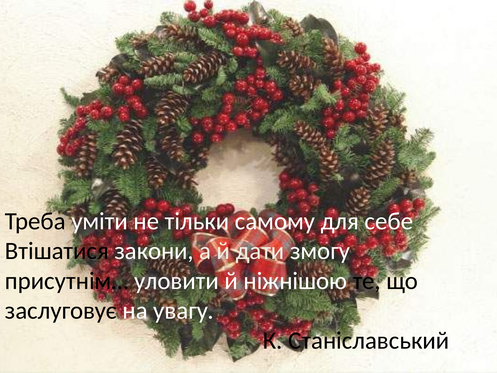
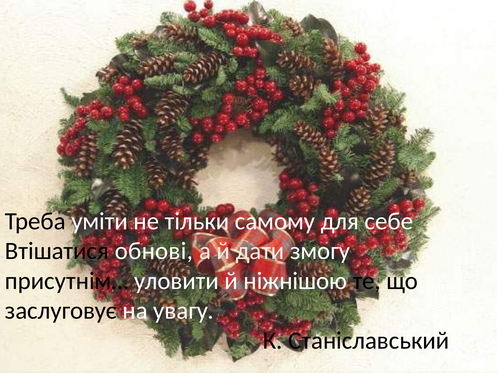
закони: закони -> обнові (154, 251)
